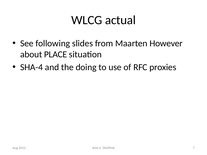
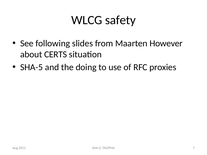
actual: actual -> safety (120, 20)
PLACE: PLACE -> CERTS (56, 54)
SHA-4: SHA-4 -> SHA-5 (32, 67)
